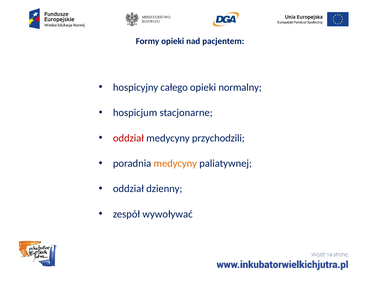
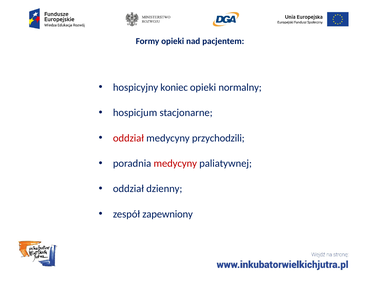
całego: całego -> koniec (174, 87)
medycyny colour: orange -> red (175, 163)
wywoływać: wywoływać -> zapewniony (168, 214)
